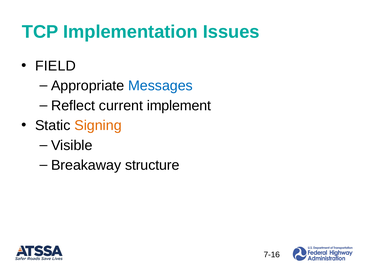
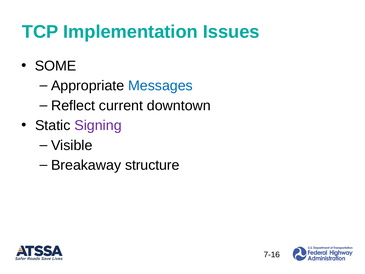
FIELD: FIELD -> SOME (56, 66)
implement: implement -> downtown (179, 106)
Signing colour: orange -> purple (98, 125)
